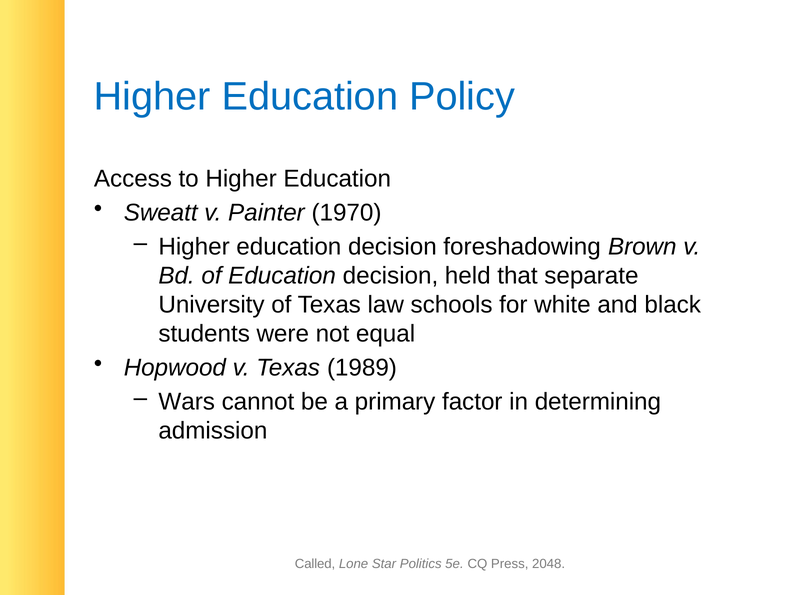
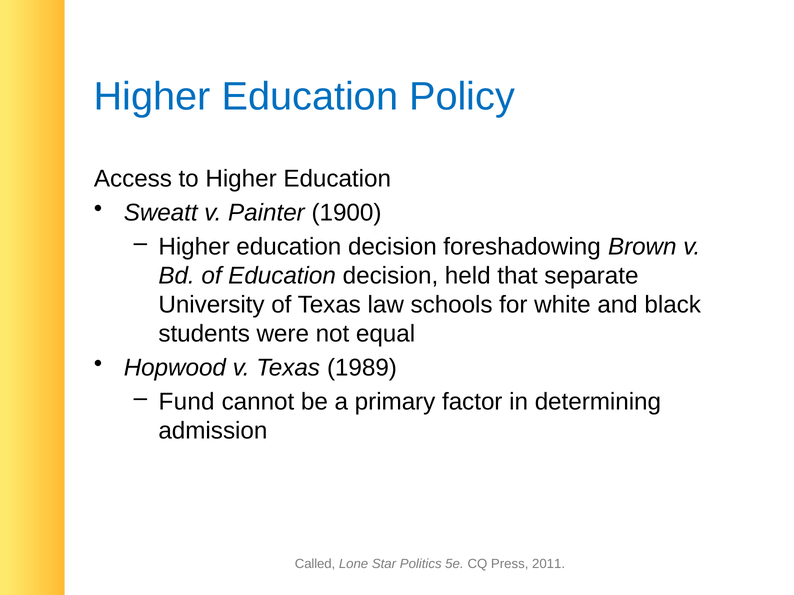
1970: 1970 -> 1900 (347, 213)
Wars: Wars -> Fund (187, 402)
2048: 2048 -> 2011 (549, 564)
